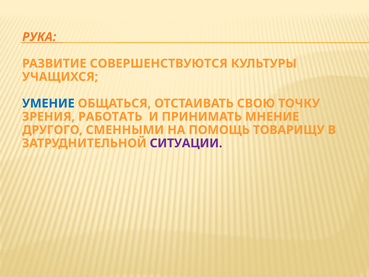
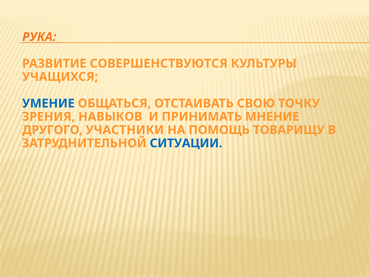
РАБОТАТЬ: РАБОТАТЬ -> НАВЫКОВ (110, 117)
СМЕННЫМИ: СМЕННЫМИ -> УЧАСТНИКИ (125, 130)
СИТУАЦИИ colour: purple -> blue (186, 143)
